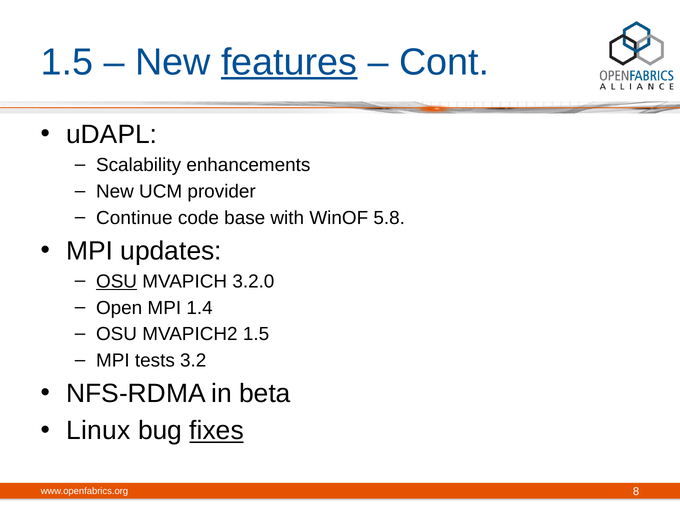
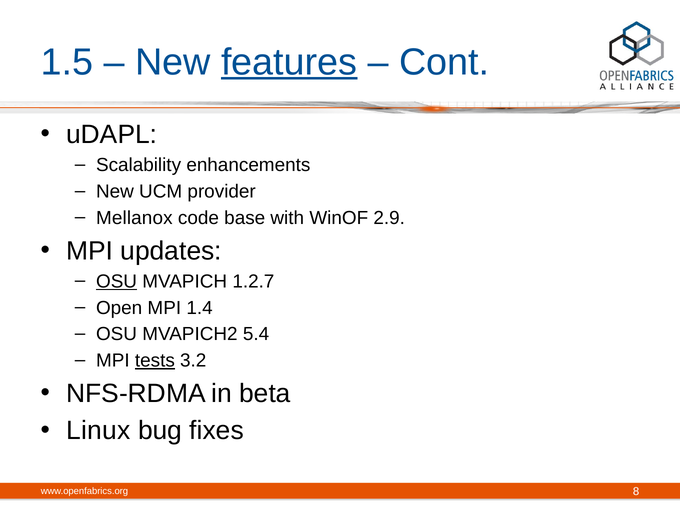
Continue: Continue -> Mellanox (134, 218)
5.8: 5.8 -> 2.9 (389, 218)
3.2.0: 3.2.0 -> 1.2.7 (253, 281)
MVAPICH2 1.5: 1.5 -> 5.4 (256, 334)
tests underline: none -> present (155, 361)
fixes underline: present -> none (217, 431)
